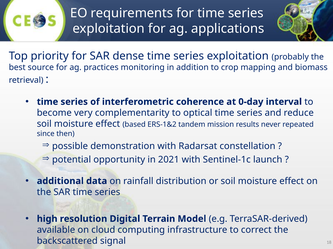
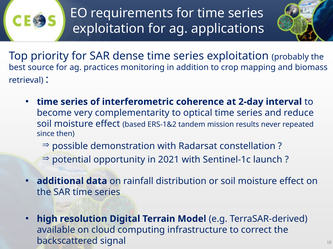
0-day: 0-day -> 2-day (251, 102)
